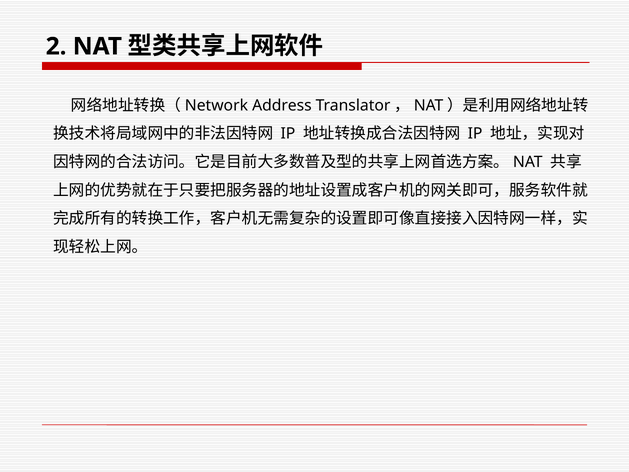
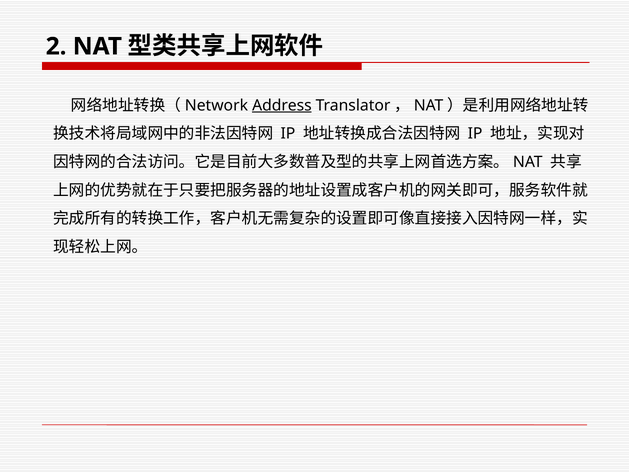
Address underline: none -> present (282, 105)
